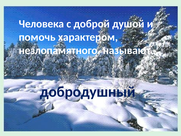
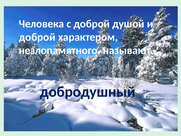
помочь: помочь -> доброй (37, 37)
